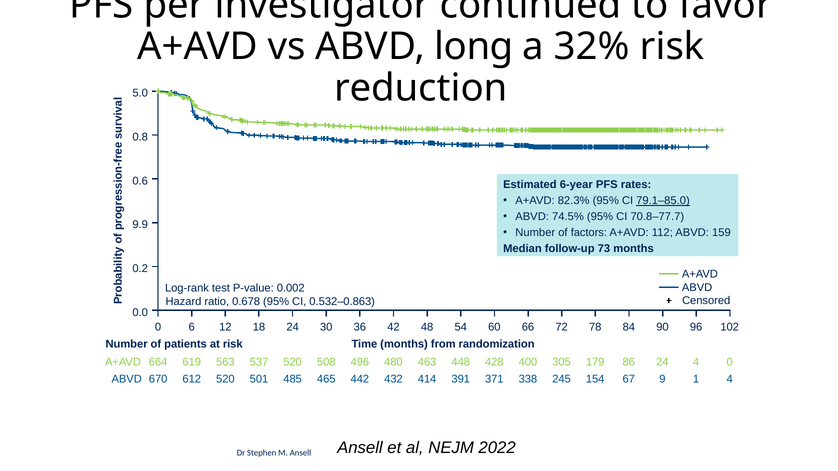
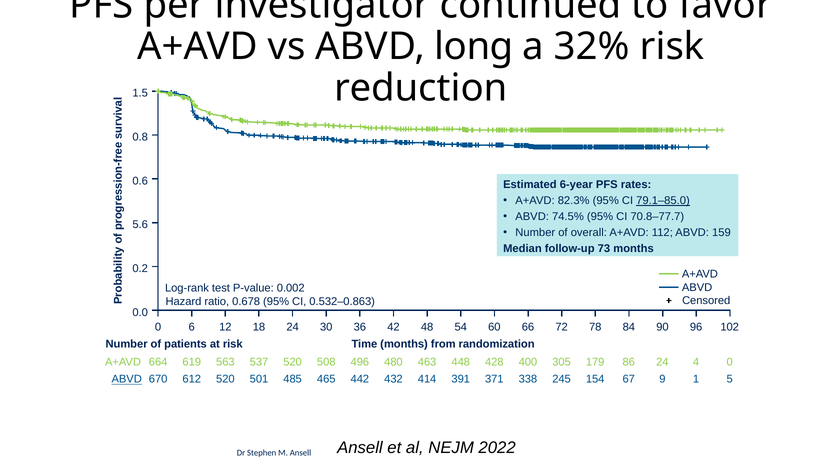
5.0: 5.0 -> 1.5 (140, 93)
9.9: 9.9 -> 5.6 (140, 225)
factors: factors -> overall (589, 233)
ABVD underline: none -> present (127, 380)
1 4: 4 -> 5 (730, 380)
